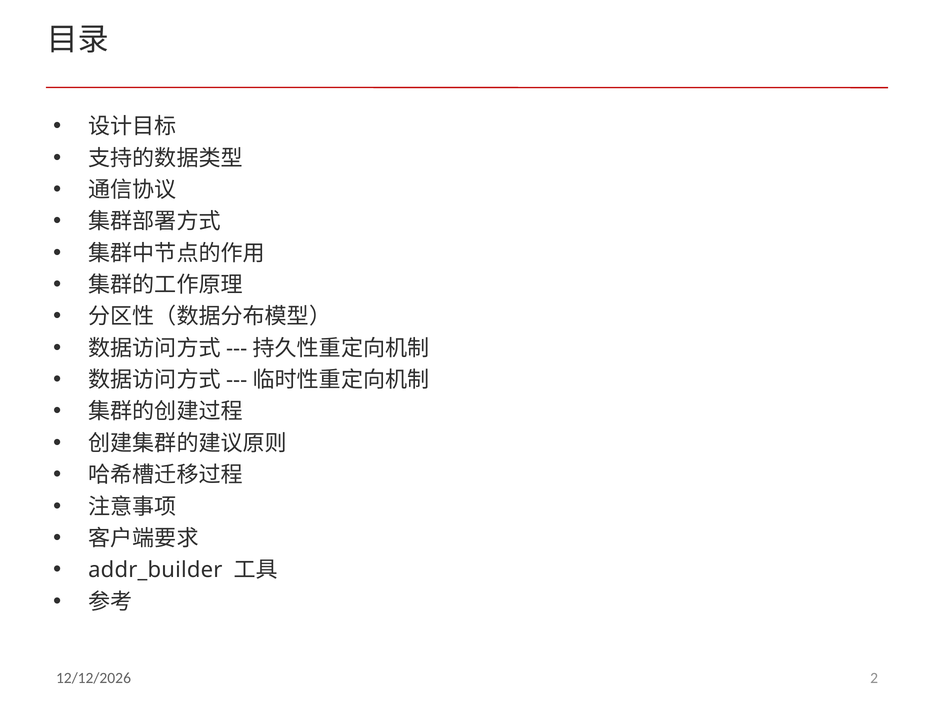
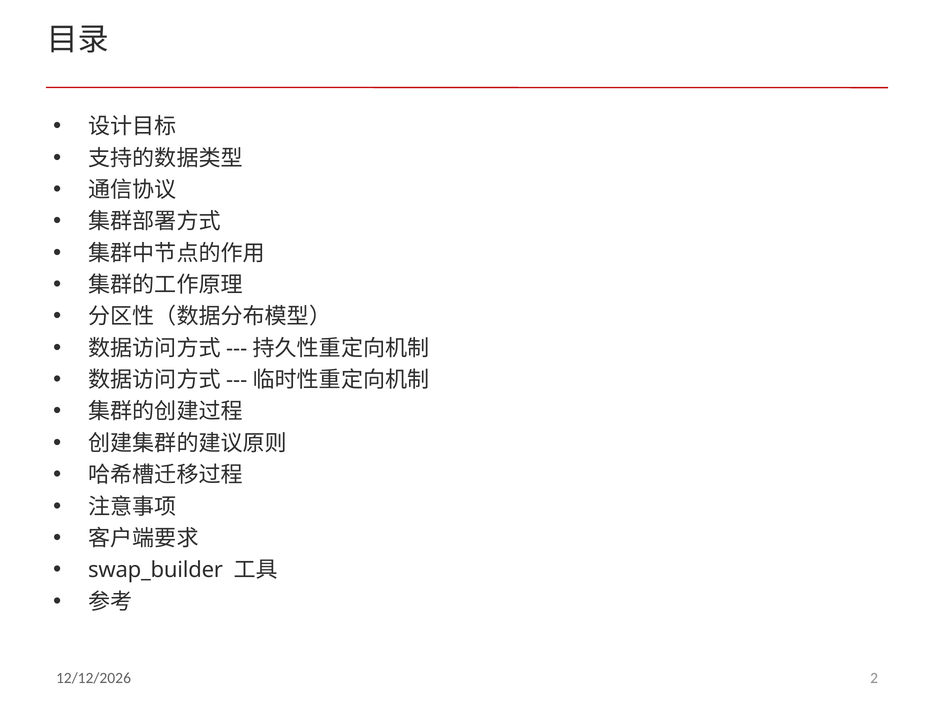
addr_builder: addr_builder -> swap_builder (156, 570)
